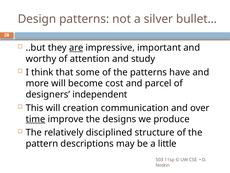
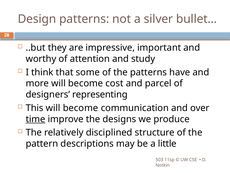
are underline: present -> none (76, 48)
independent: independent -> representing (100, 94)
This will creation: creation -> become (80, 108)
